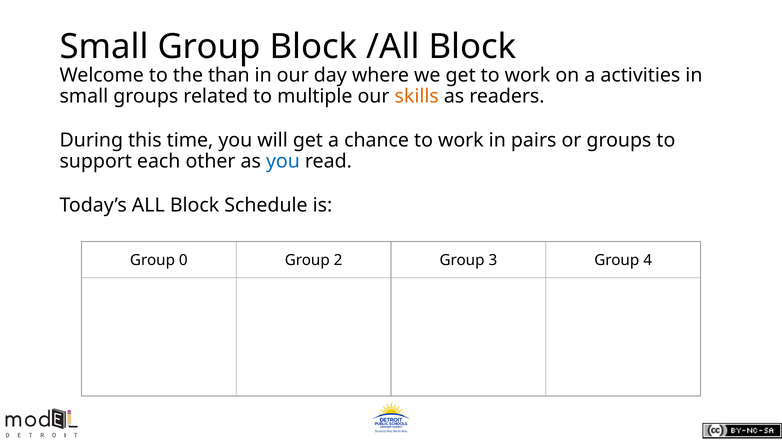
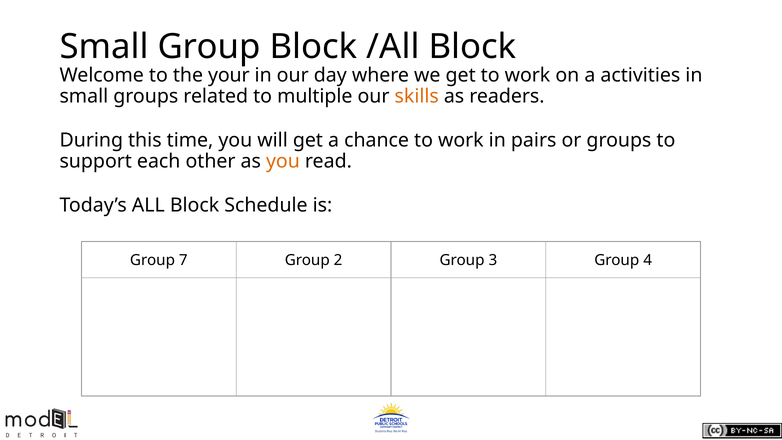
than: than -> your (229, 75)
you colour: blue -> orange (283, 161)
0: 0 -> 7 (183, 260)
